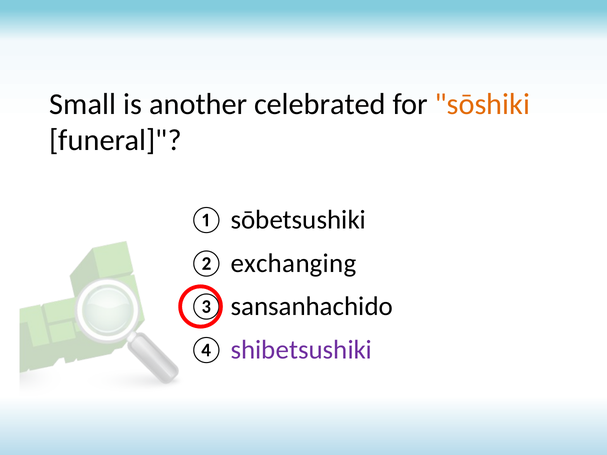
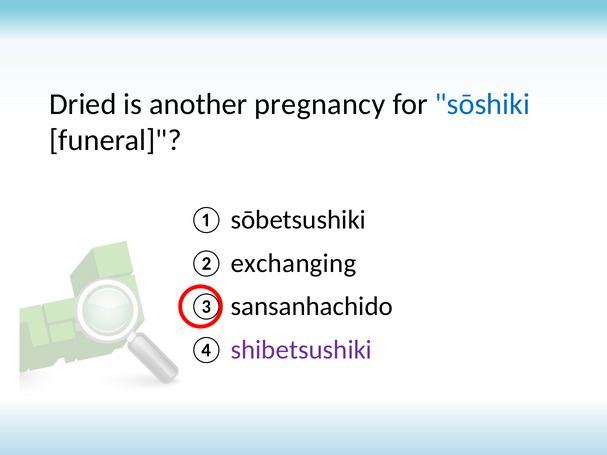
Small: Small -> Dried (83, 104)
celebrated: celebrated -> pregnancy (320, 104)
sōshiki colour: orange -> blue (482, 104)
